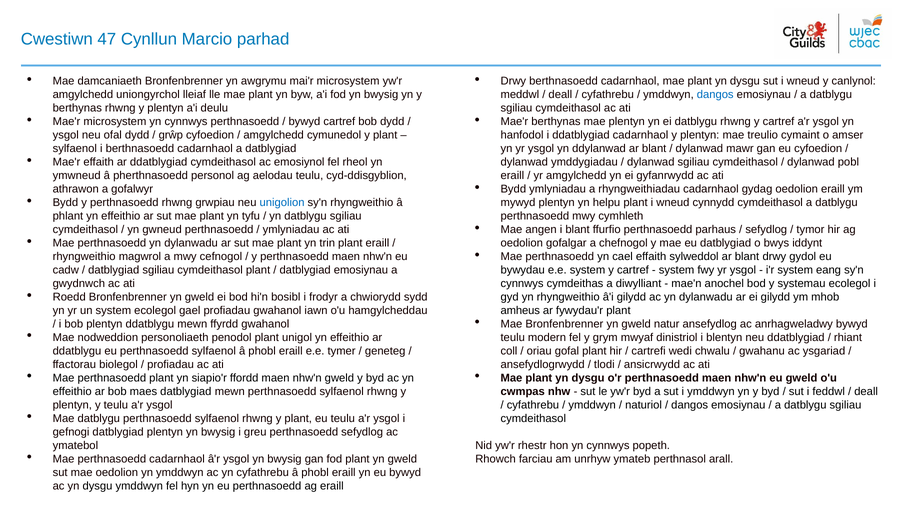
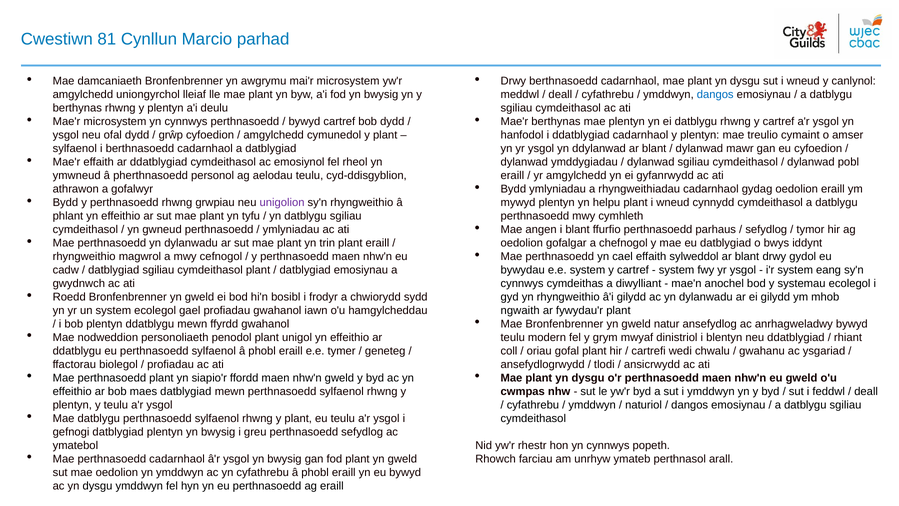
47: 47 -> 81 (107, 39)
unigolion colour: blue -> purple (282, 203)
amheus: amheus -> ngwaith (520, 310)
